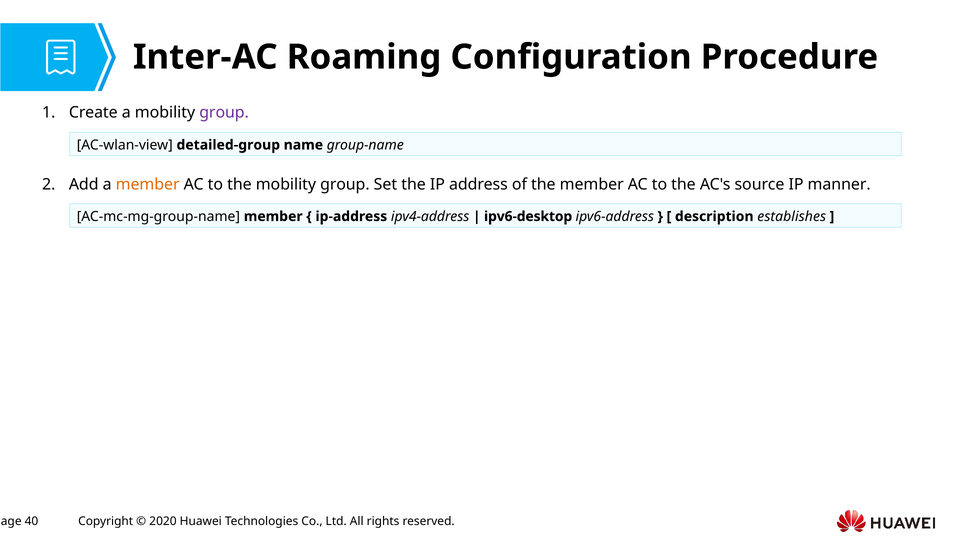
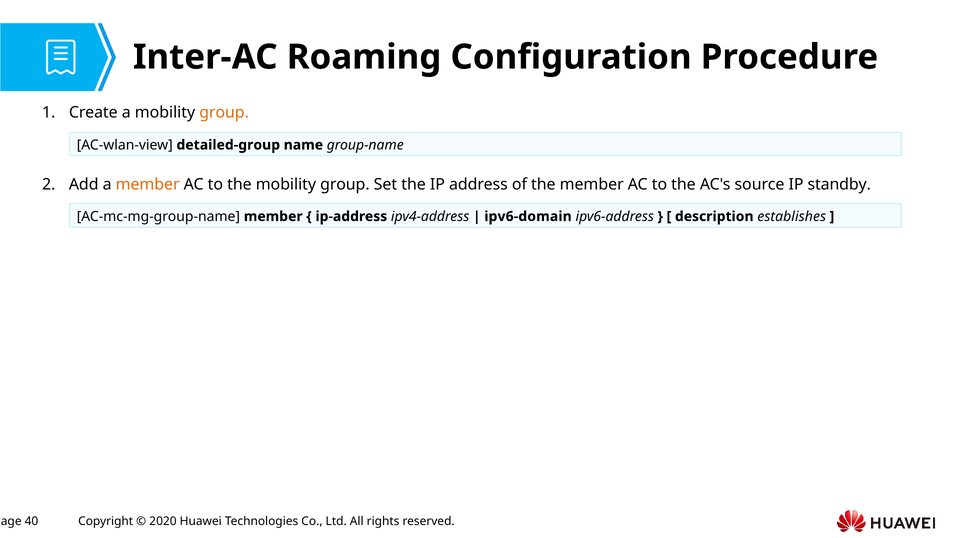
group colour: purple -> orange (224, 113)
manner: manner -> standby (839, 185)
ipv6-desktop: ipv6-desktop -> ipv6-domain (528, 216)
